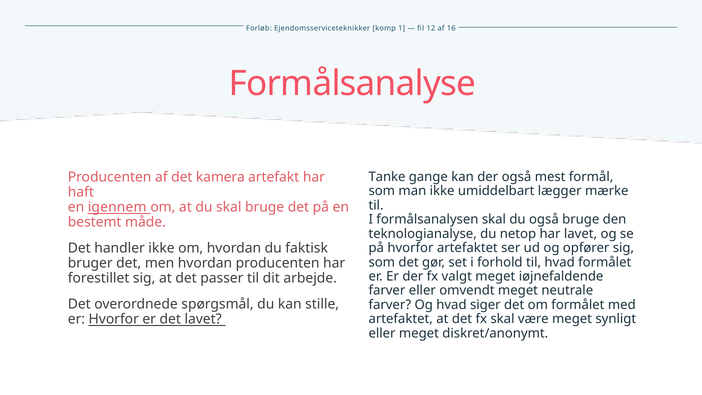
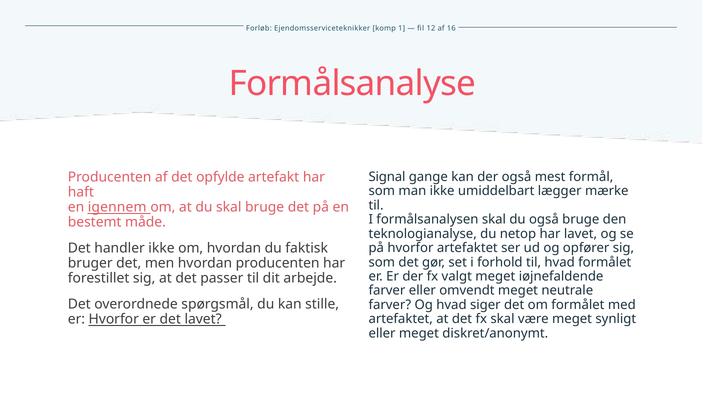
Tanke: Tanke -> Signal (387, 177)
kamera: kamera -> opfylde (220, 177)
